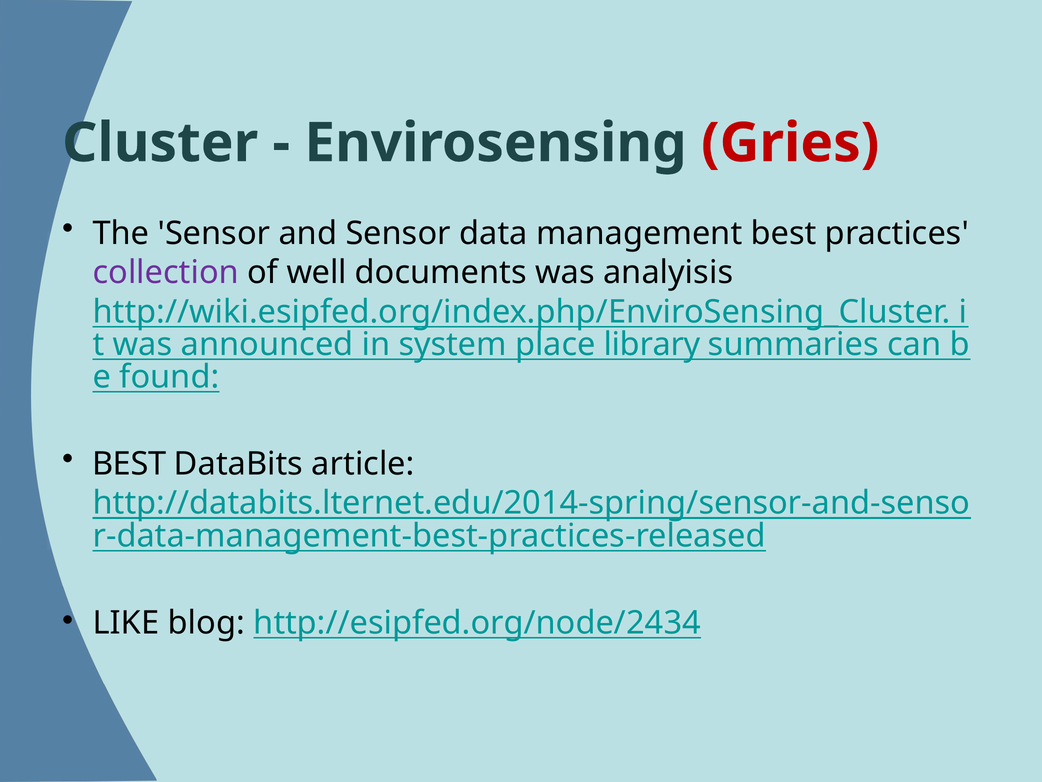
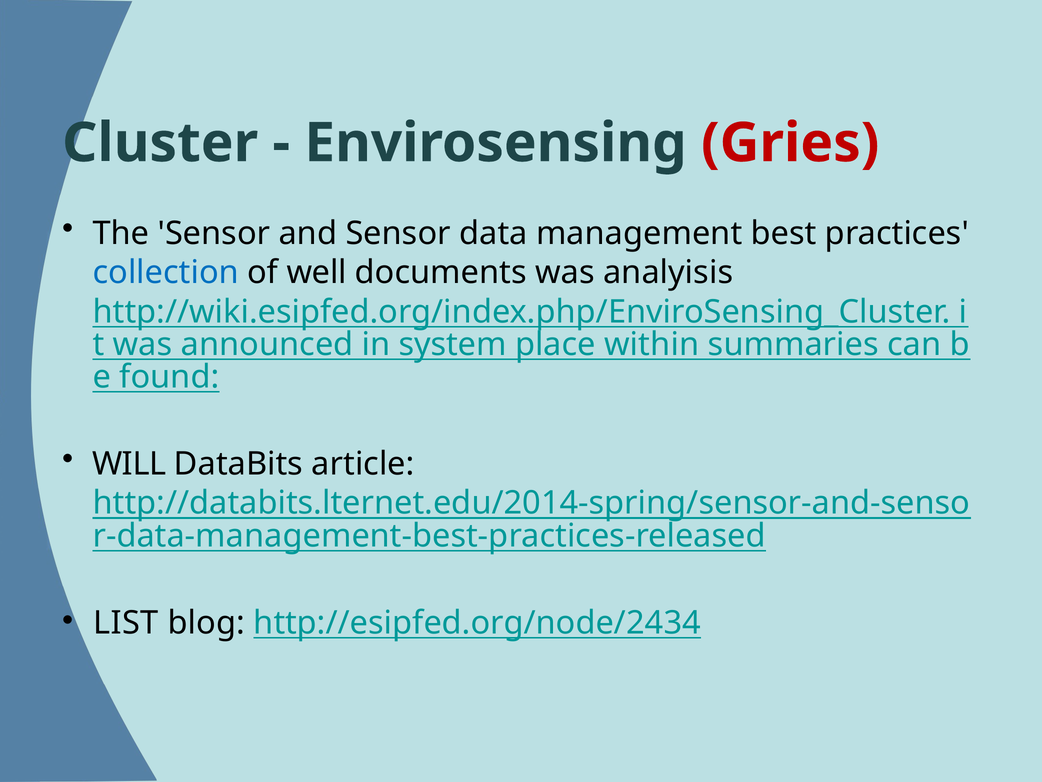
collection colour: purple -> blue (166, 273)
library: library -> within (652, 344)
BEST: BEST -> WILL (129, 464)
LIKE: LIKE -> LIST (126, 623)
